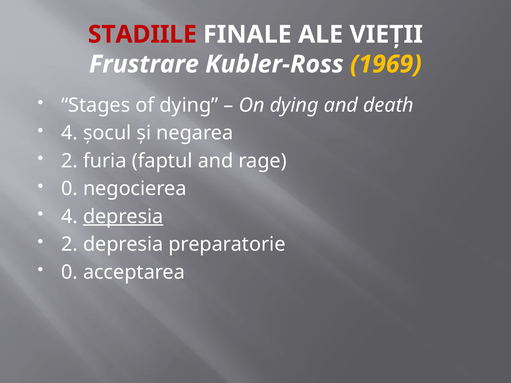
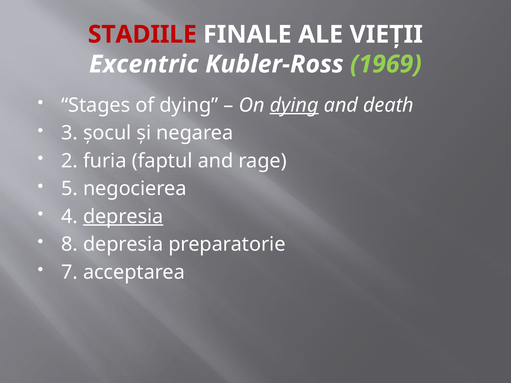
Frustrare: Frustrare -> Excentric (144, 64)
1969 colour: yellow -> light green (386, 64)
dying underline: none -> present (294, 105)
4: 4 -> 3 (70, 133)
0: 0 -> 5 (70, 189)
2: 2 -> 8 (70, 244)
0: 0 -> 7 (70, 272)
